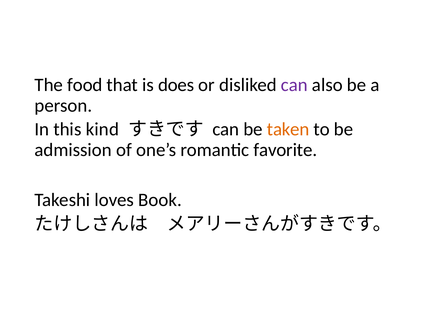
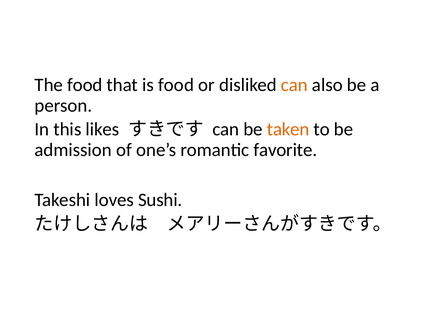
is does: does -> food (176, 85)
can colour: purple -> orange (294, 85)
kind: kind -> likes (102, 129)
Book: Book -> Sushi (160, 200)
